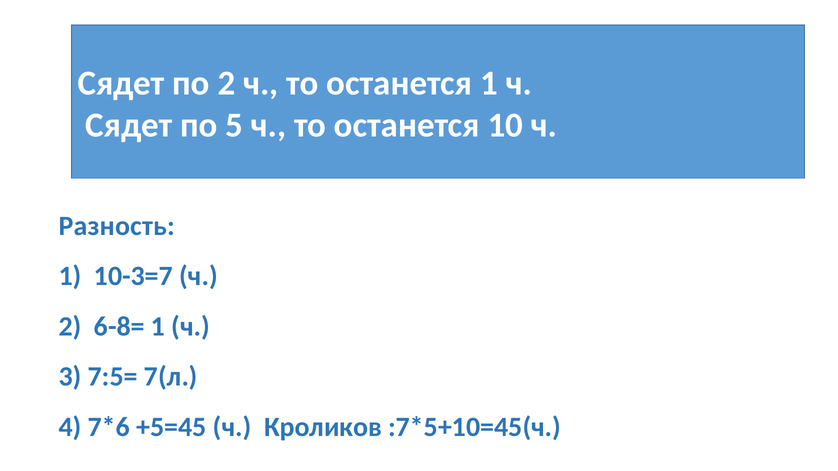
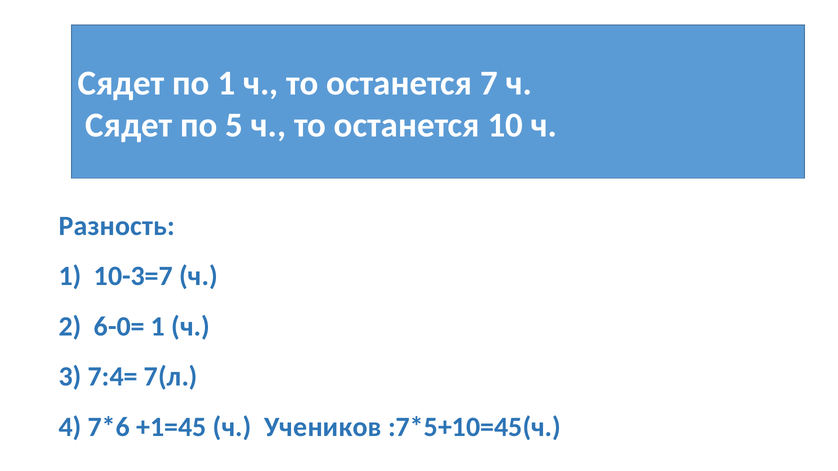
по 2: 2 -> 1 (226, 83)
останется 1: 1 -> 7 (489, 83)
6-8=: 6-8= -> 6-0= (119, 327)
7:5=: 7:5= -> 7:4= (113, 377)
+5=45: +5=45 -> +1=45 (171, 427)
Кроликов: Кроликов -> Учеников (323, 427)
